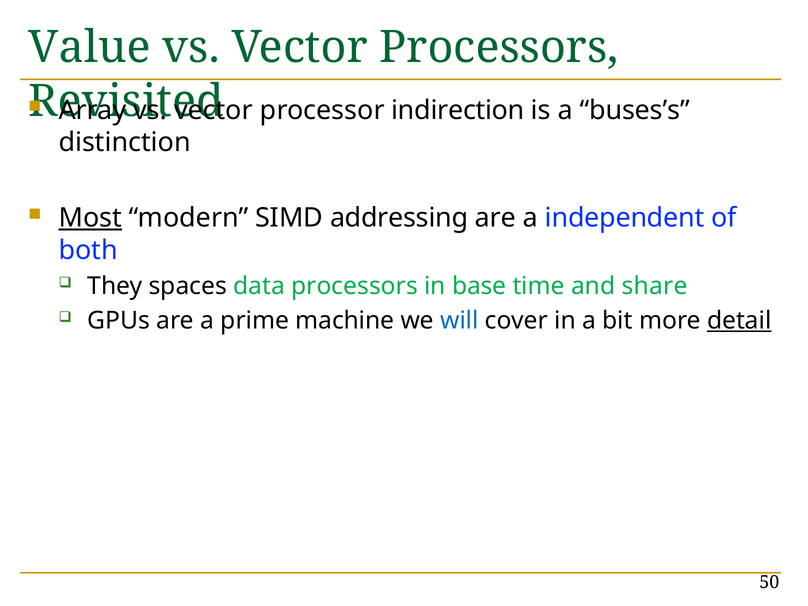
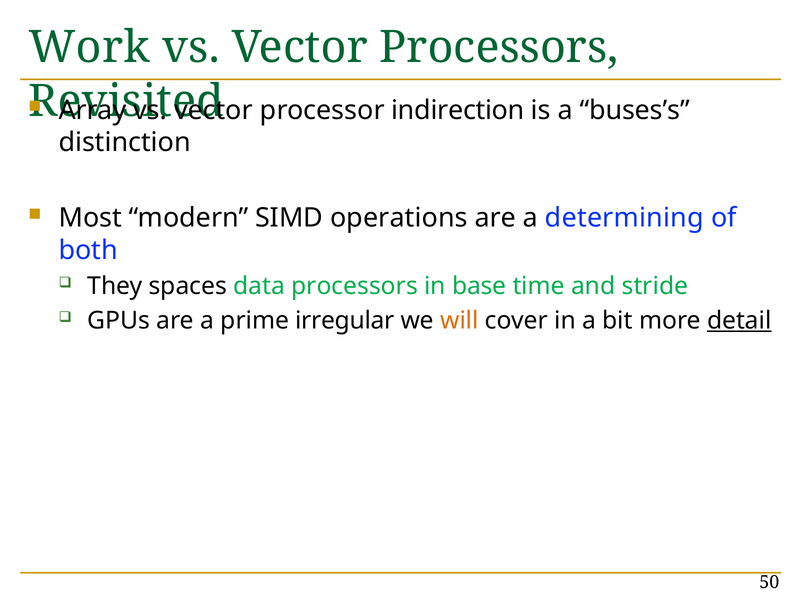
Value: Value -> Work (89, 48)
Most underline: present -> none (90, 218)
addressing: addressing -> operations (399, 218)
independent: independent -> determining (624, 218)
share: share -> stride (655, 286)
machine: machine -> irregular (345, 320)
will colour: blue -> orange (459, 320)
